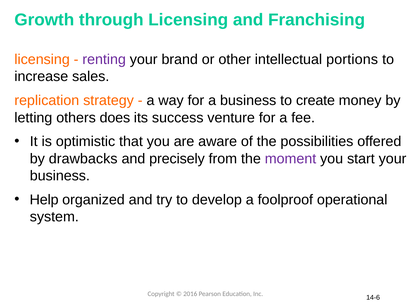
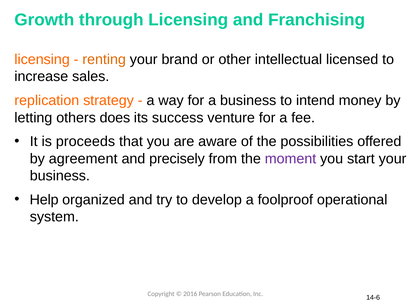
renting colour: purple -> orange (104, 60)
portions: portions -> licensed (352, 60)
create: create -> intend (315, 101)
optimistic: optimistic -> proceeds (85, 142)
drawbacks: drawbacks -> agreement (83, 159)
